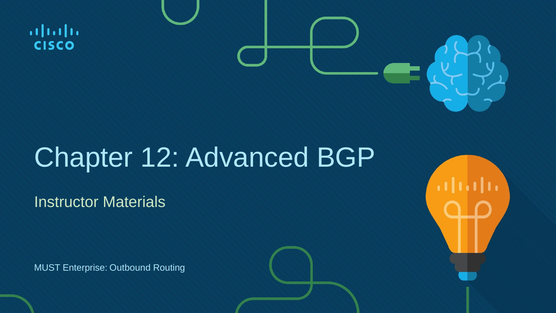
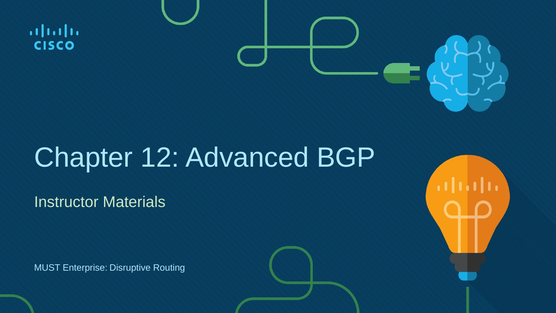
Outbound: Outbound -> Disruptive (130, 268)
